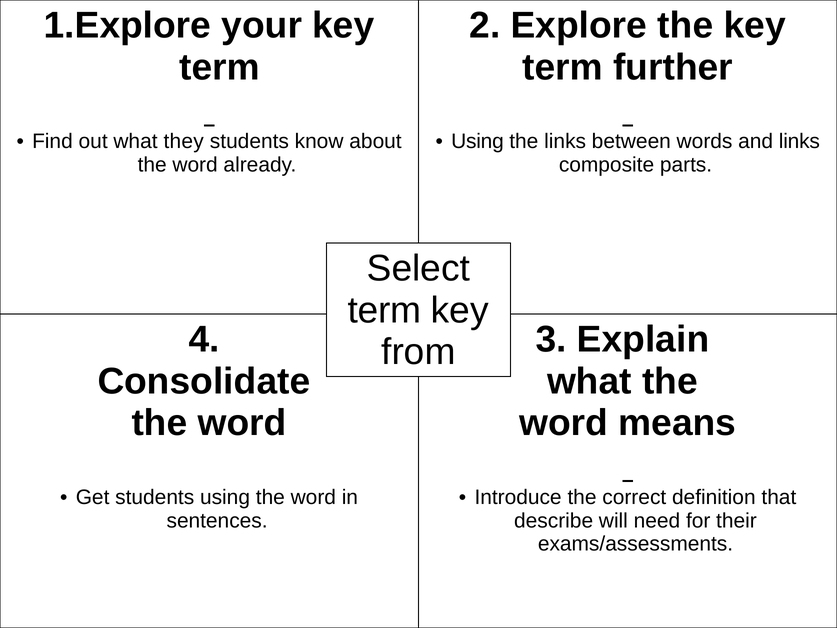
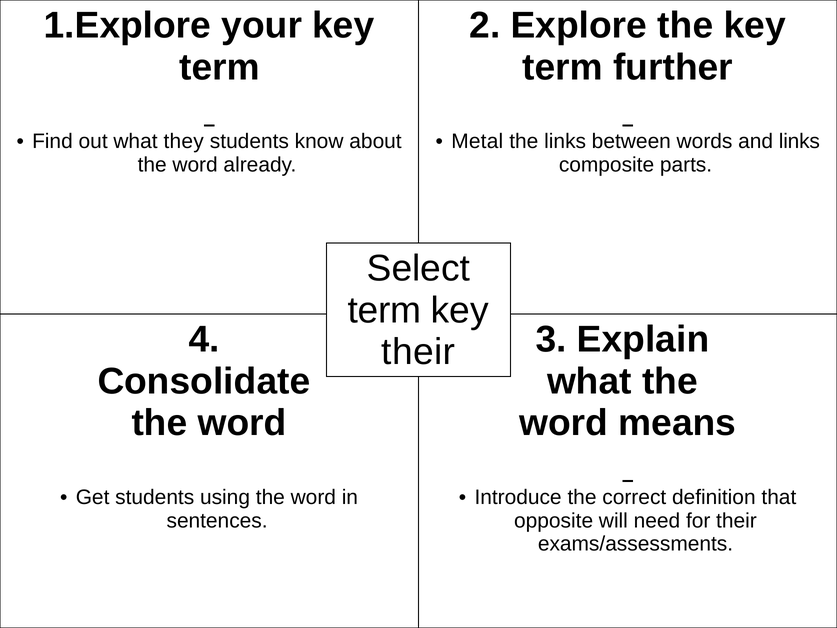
Using: Using -> Metal (477, 141)
from: from -> their (418, 352)
describe: describe -> opposite (554, 520)
